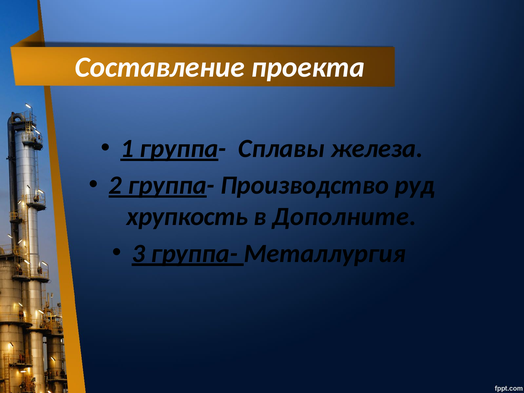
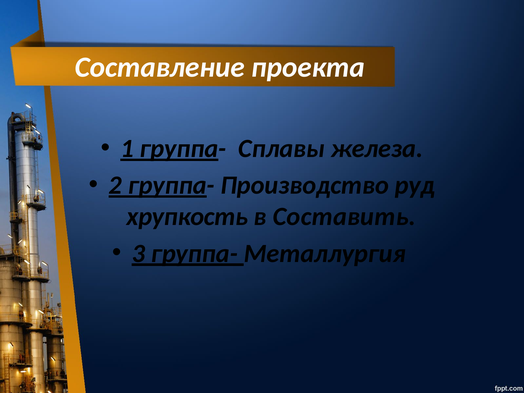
Дополните: Дополните -> Составить (344, 217)
